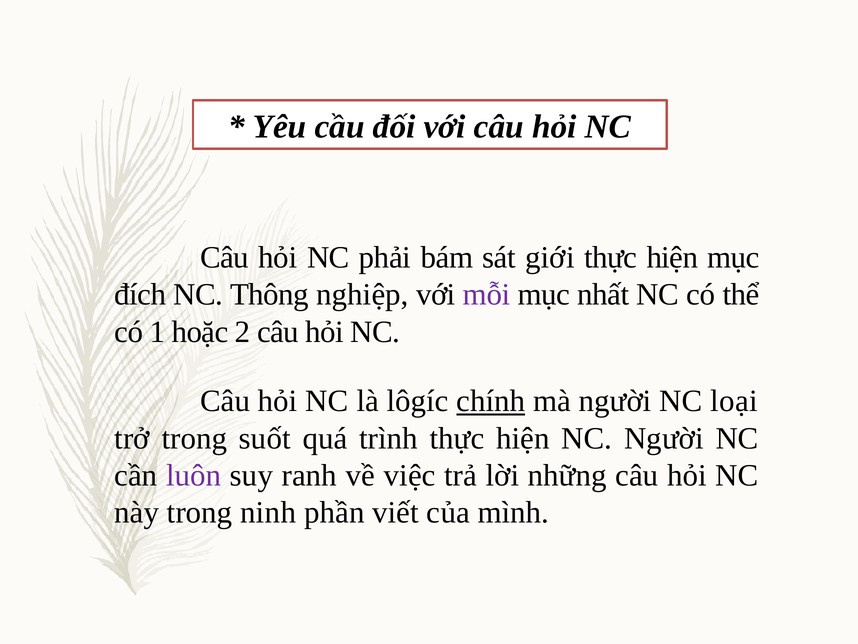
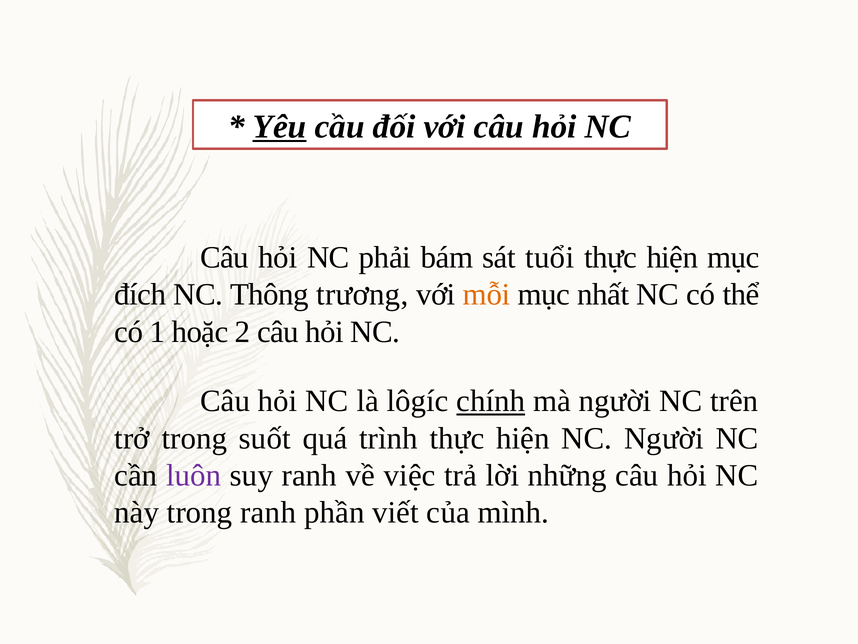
Yêu underline: none -> present (280, 127)
giới: giới -> tuổi (550, 257)
nghiệp: nghiệp -> trương (362, 294)
mỗi colour: purple -> orange (487, 294)
loại: loại -> trên (734, 401)
trong ninh: ninh -> ranh (268, 512)
